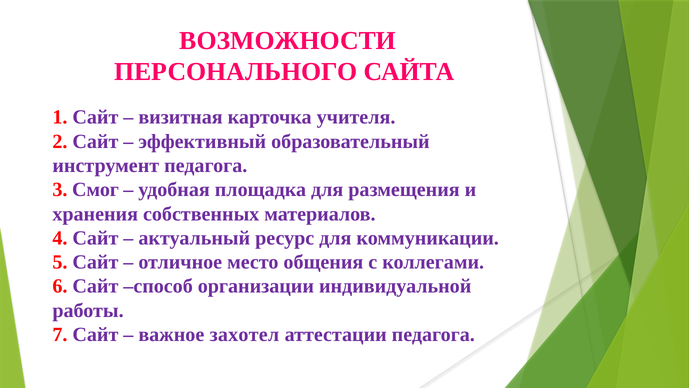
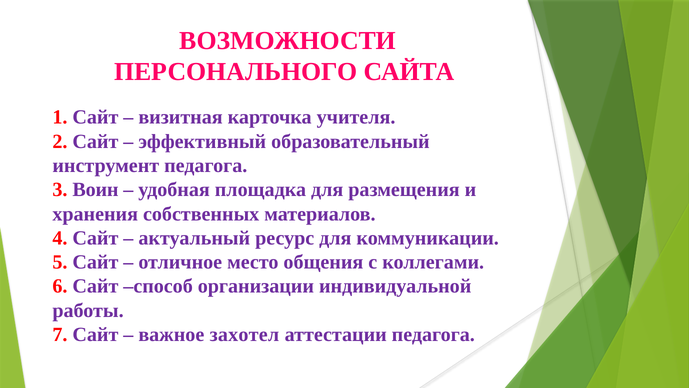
Смог: Смог -> Воин (95, 190)
